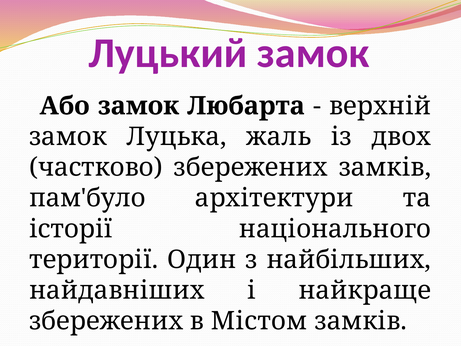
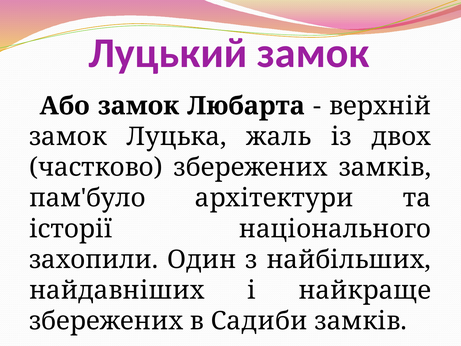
території: території -> захопили (94, 259)
Містом: Містом -> Садиби (259, 321)
